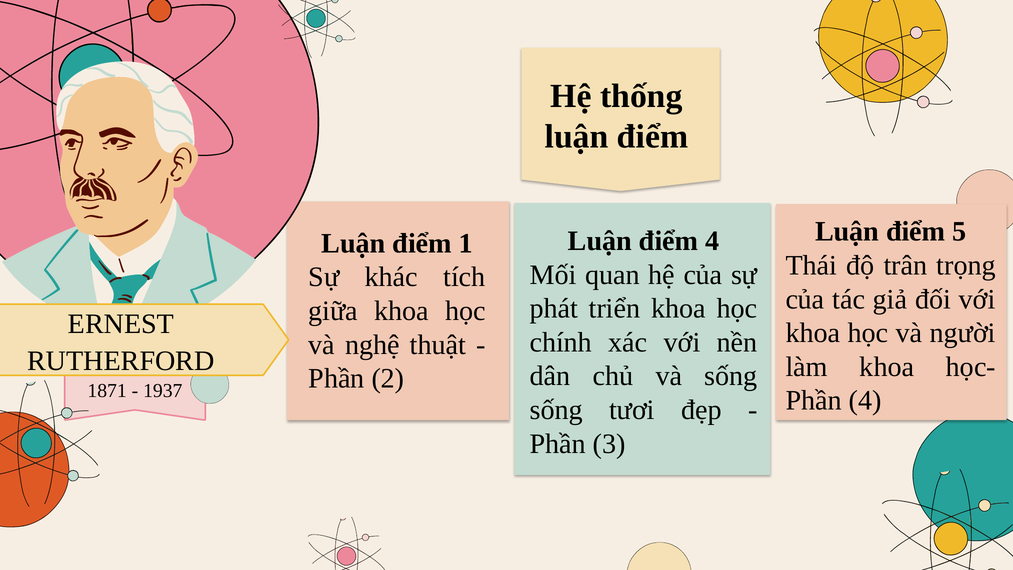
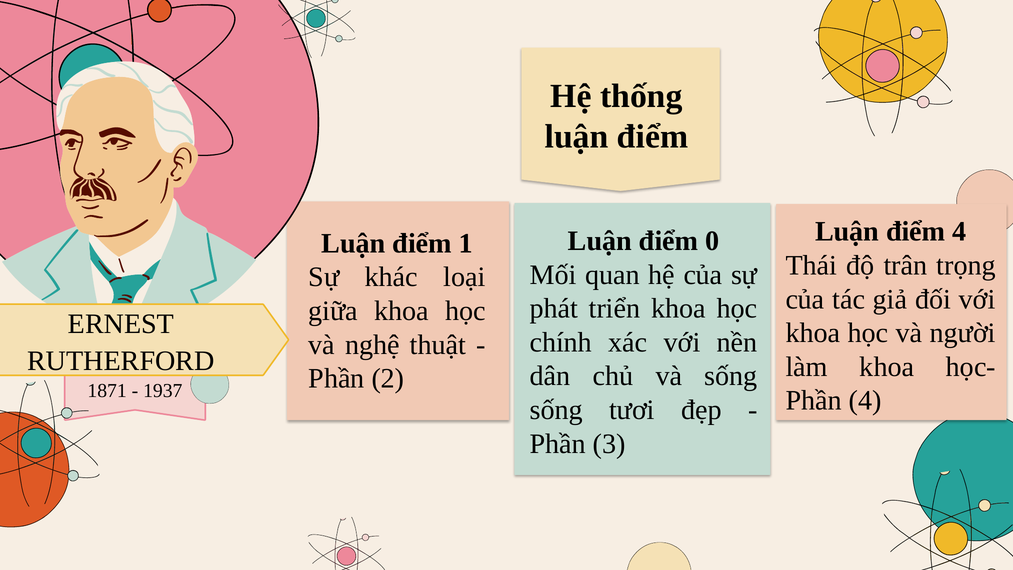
điểm 5: 5 -> 4 (959, 232)
điểm 4: 4 -> 0 (712, 241)
tích: tích -> loại (464, 277)
